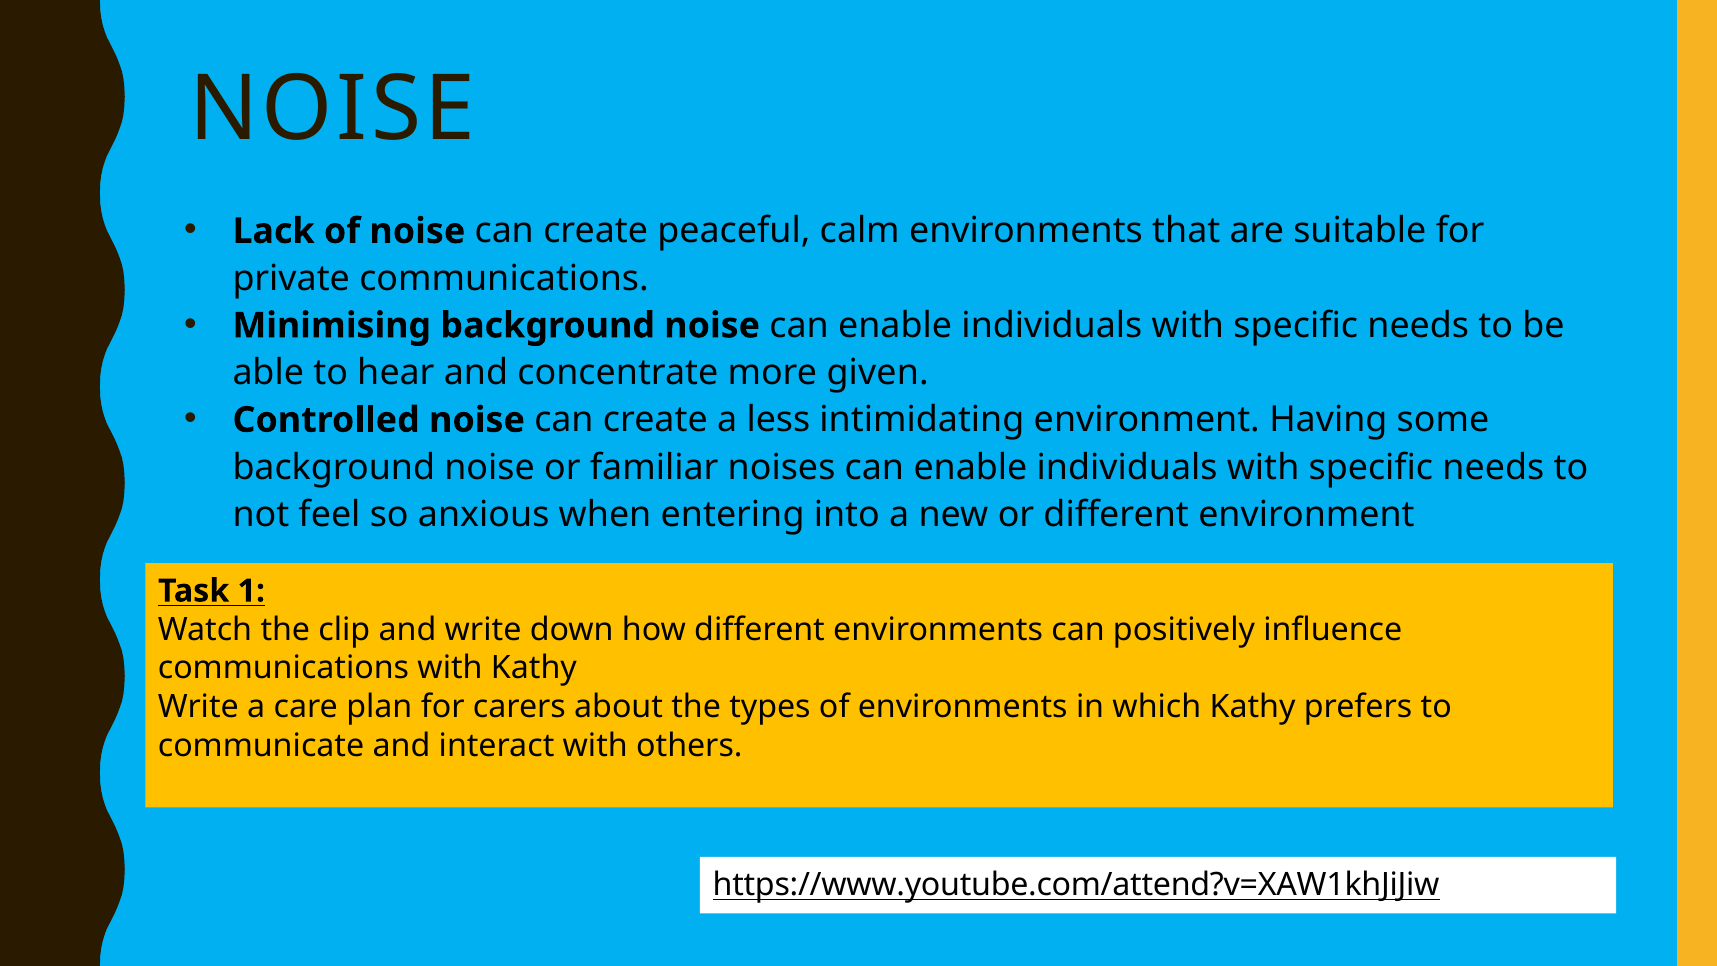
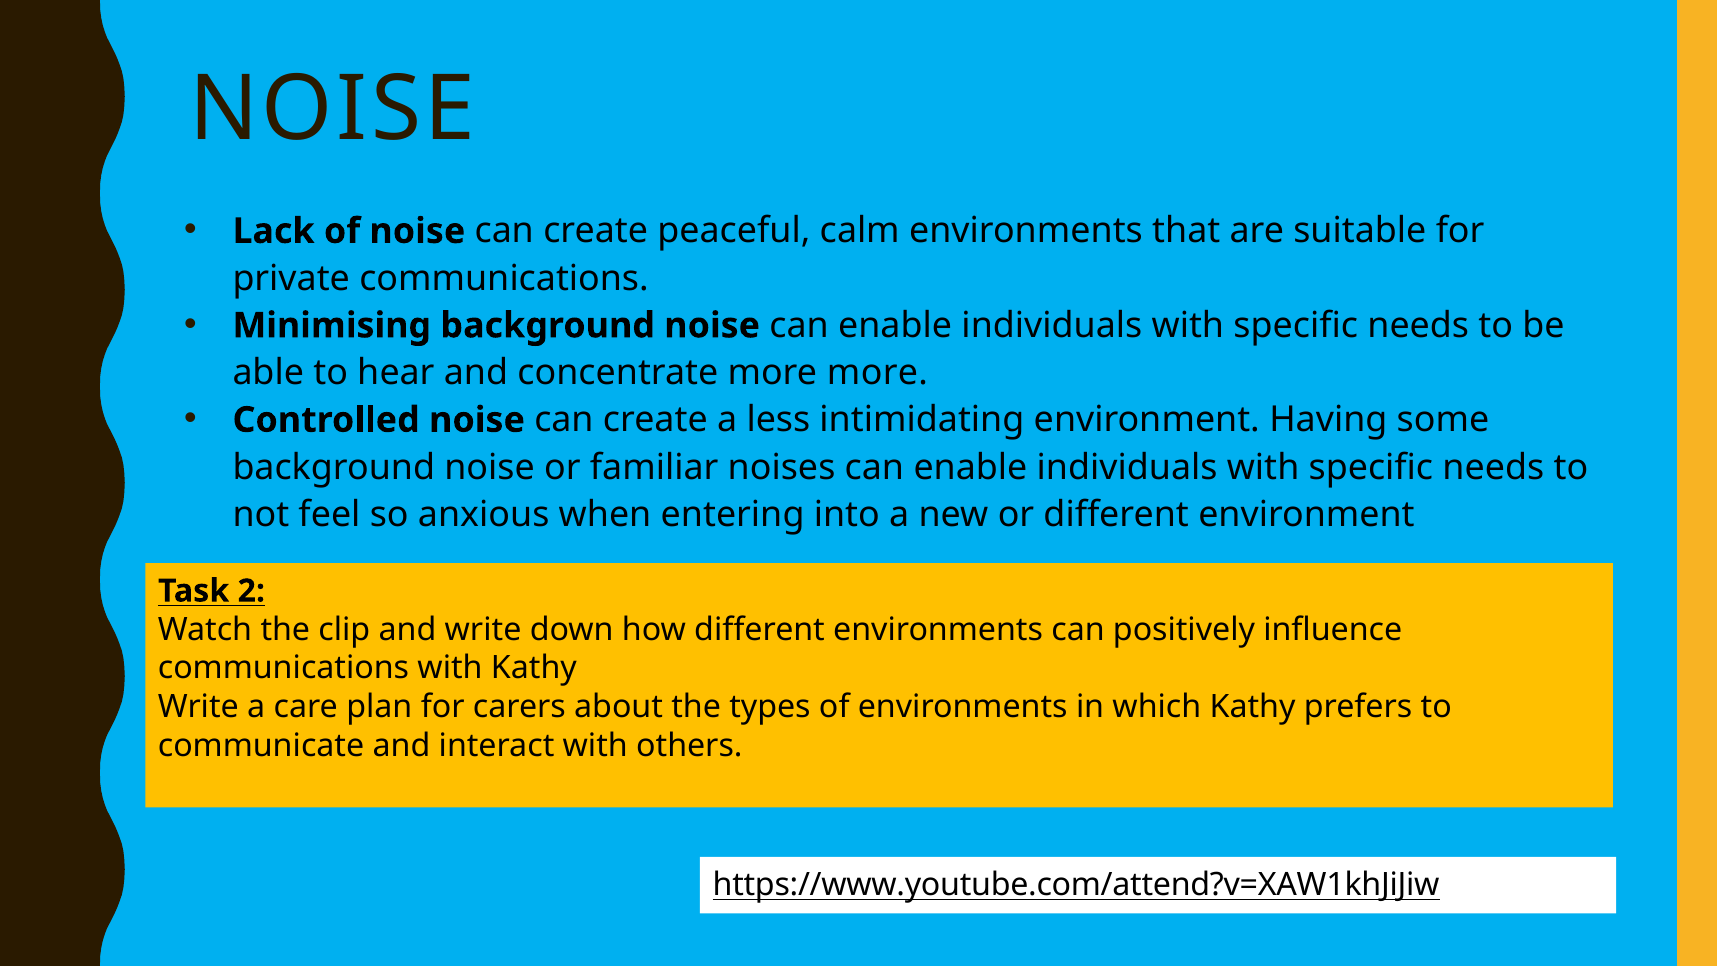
more given: given -> more (878, 373)
1: 1 -> 2 (251, 591)
